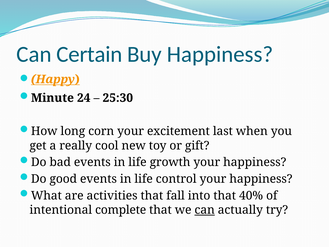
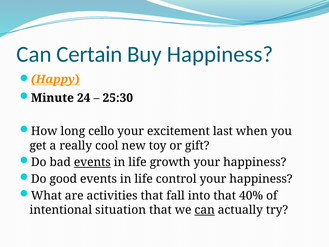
corn: corn -> cello (101, 131)
events underline: none -> present (92, 162)
complete: complete -> situation (121, 210)
